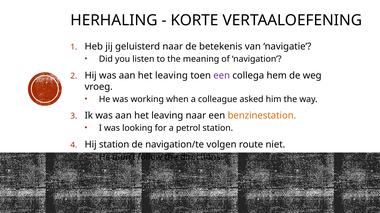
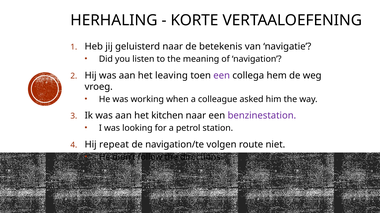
leaving: leaving -> kitchen (167, 116)
benzinestation colour: orange -> purple (262, 116)
Hij station: station -> repeat (114, 145)
